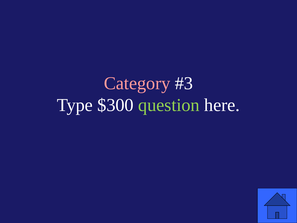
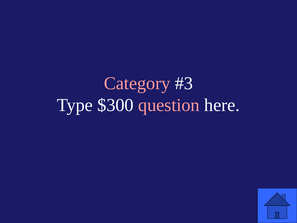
question colour: light green -> pink (169, 105)
